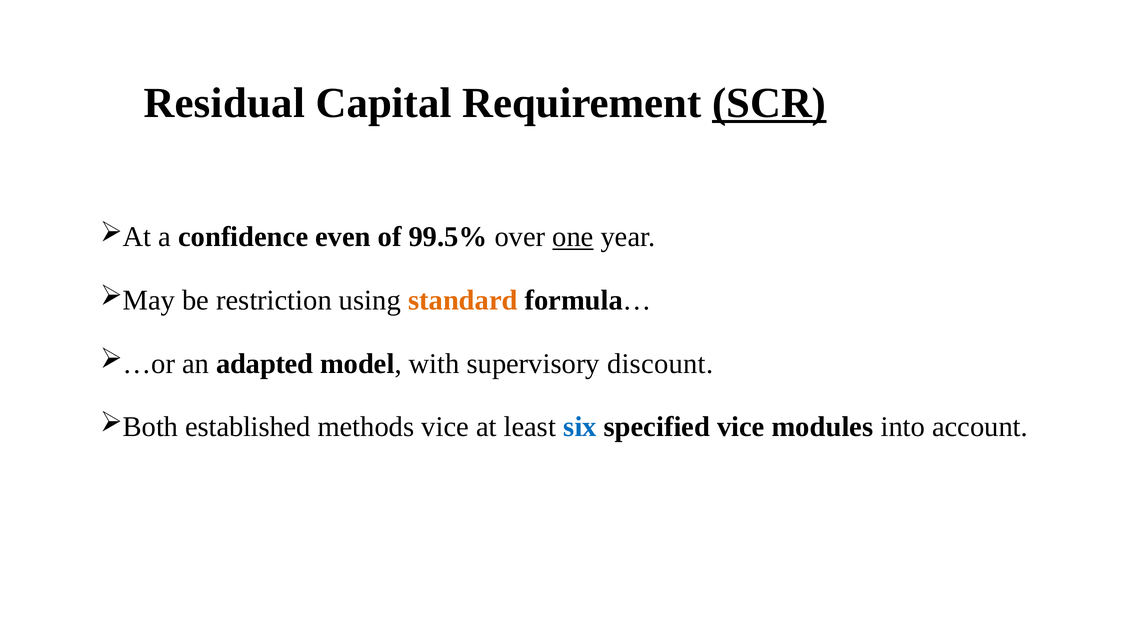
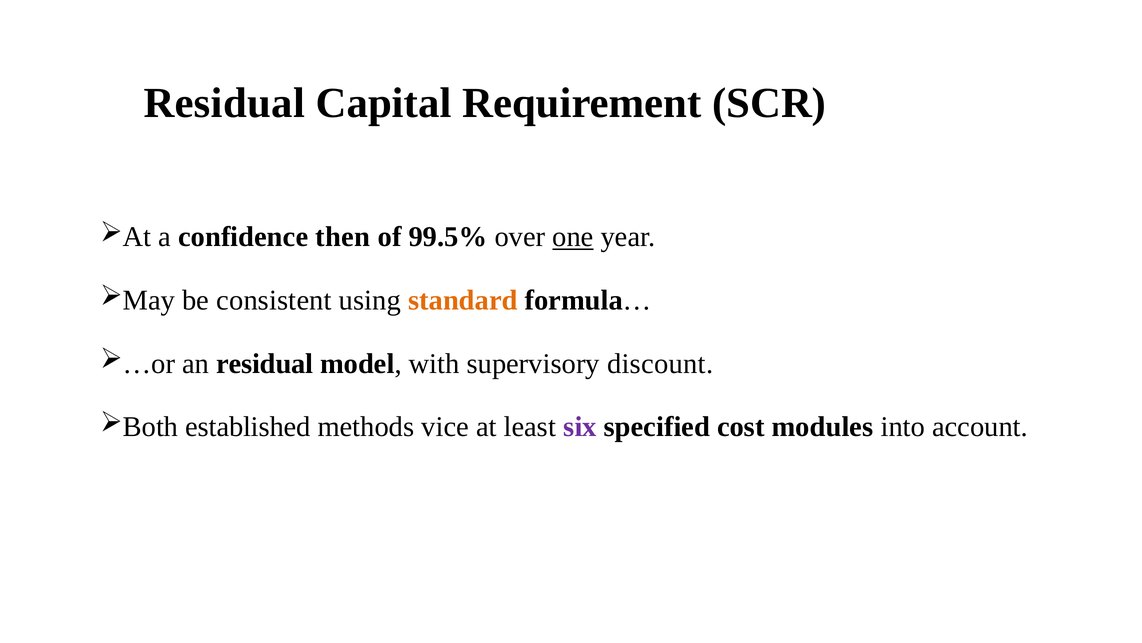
SCR underline: present -> none (769, 103)
even: even -> then (343, 237)
restriction: restriction -> consistent (274, 300)
an adapted: adapted -> residual (265, 363)
six colour: blue -> purple (580, 427)
specified vice: vice -> cost (741, 427)
